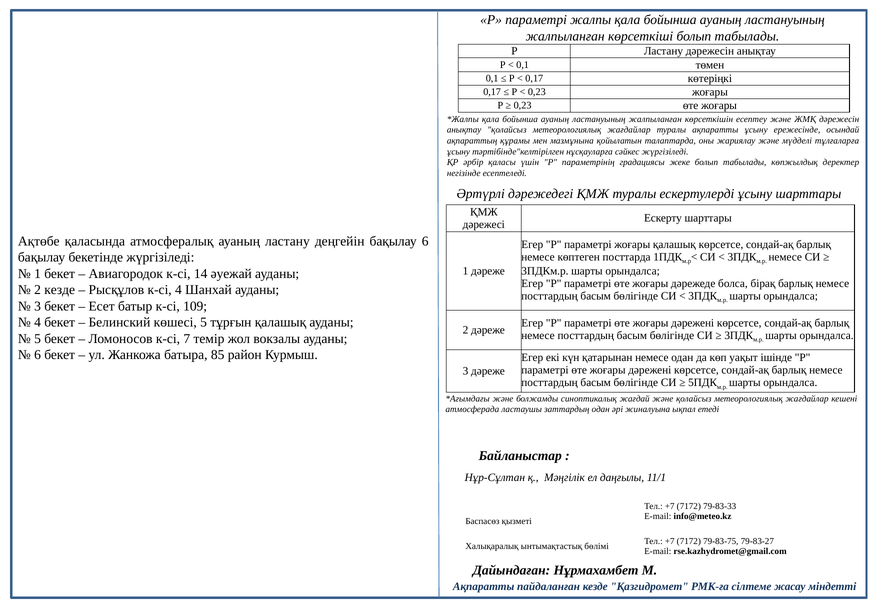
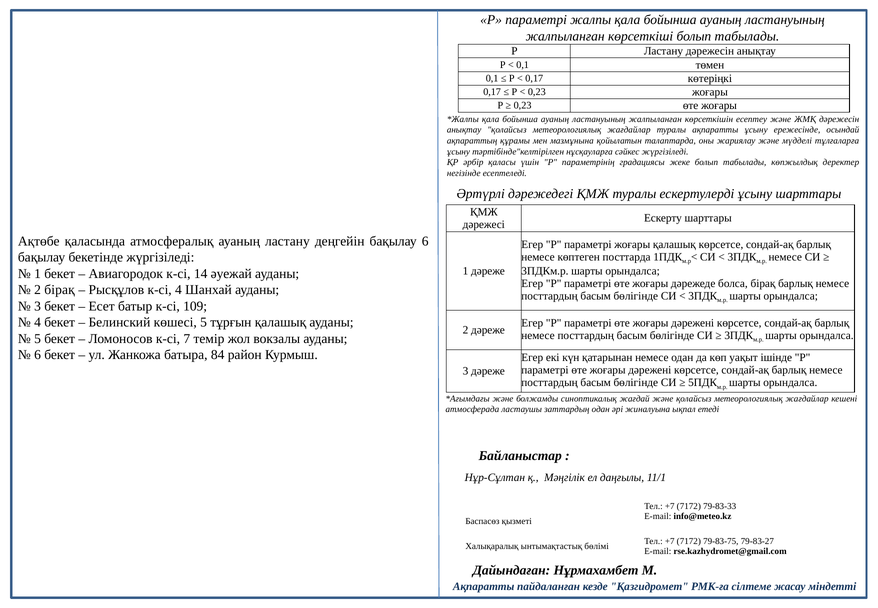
2 кезде: кезде -> бірақ (60, 290)
85: 85 -> 84 (218, 355)
